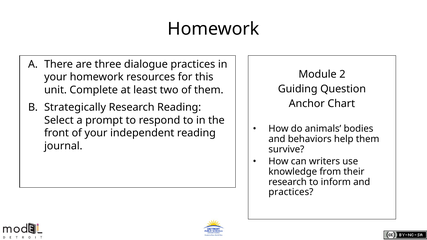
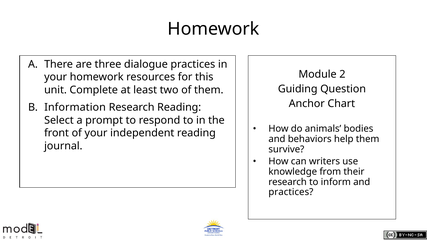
Strategically: Strategically -> Information (75, 108)
